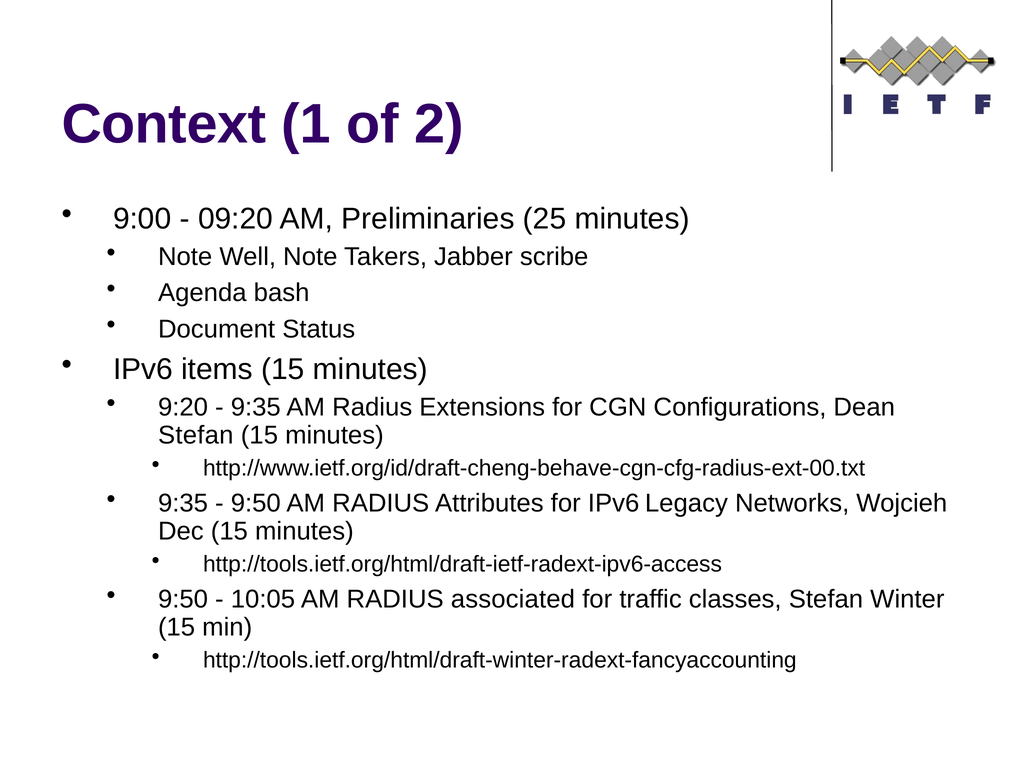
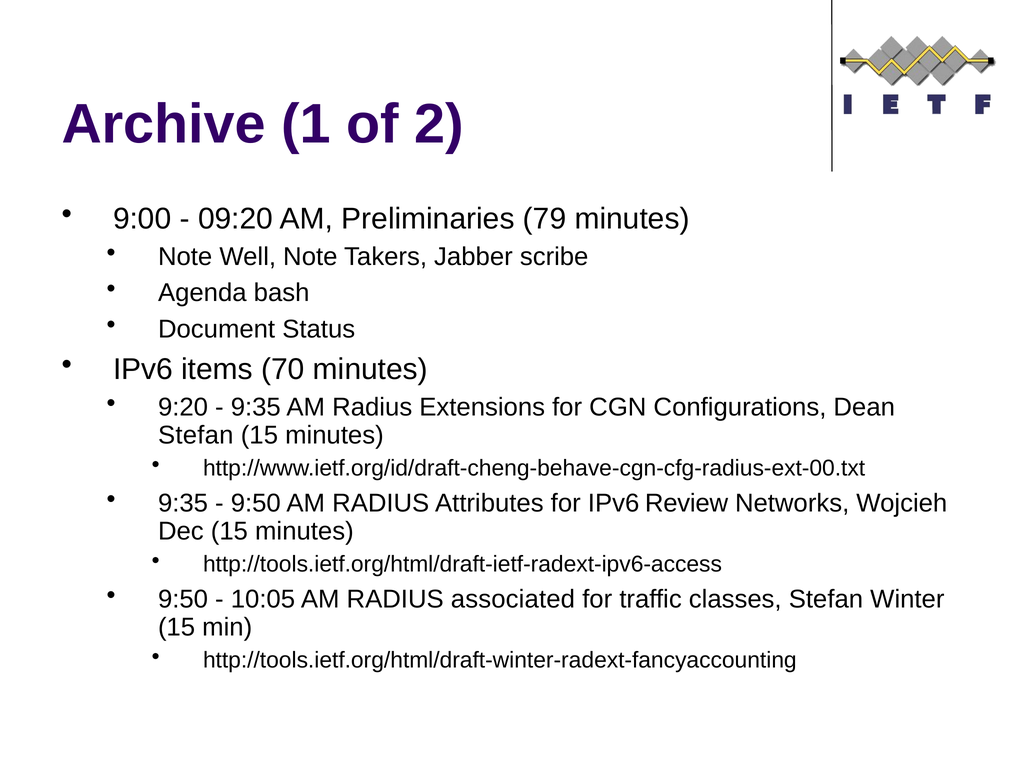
Context: Context -> Archive (164, 125)
25: 25 -> 79 (545, 219)
items 15: 15 -> 70 (283, 369)
Legacy: Legacy -> Review (687, 503)
